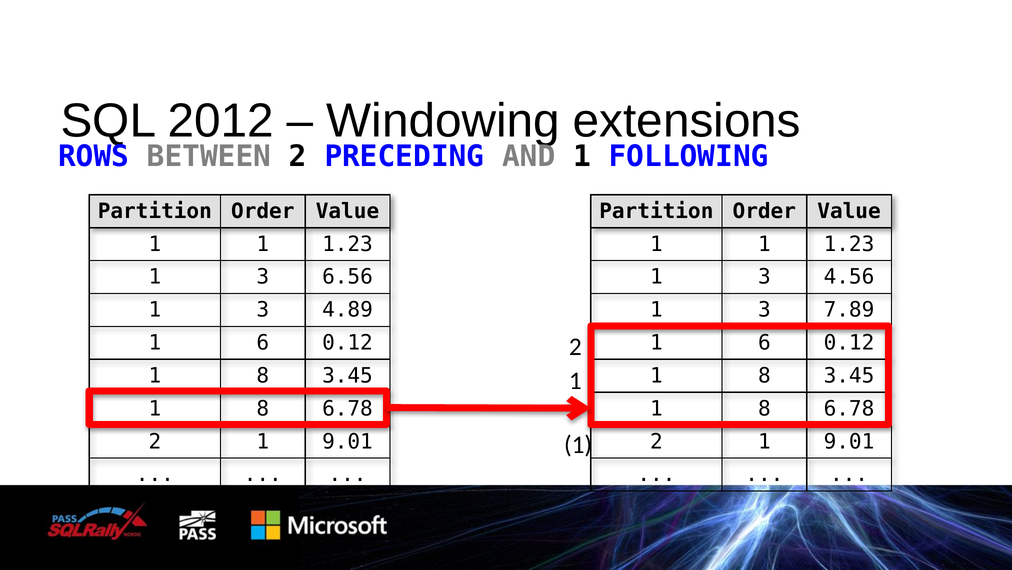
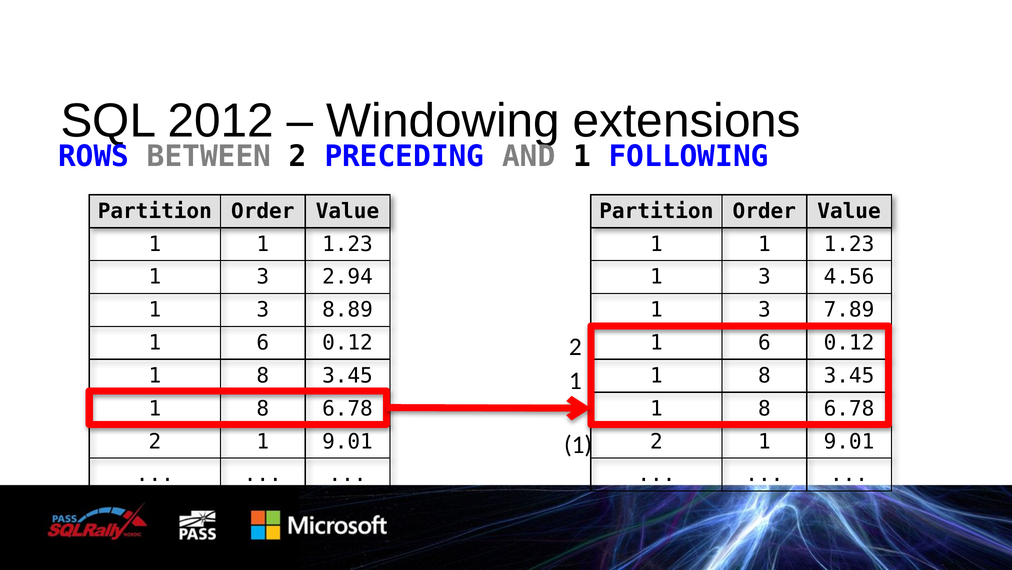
6.56: 6.56 -> 2.94 (348, 277)
4.89: 4.89 -> 8.89 (348, 310)
